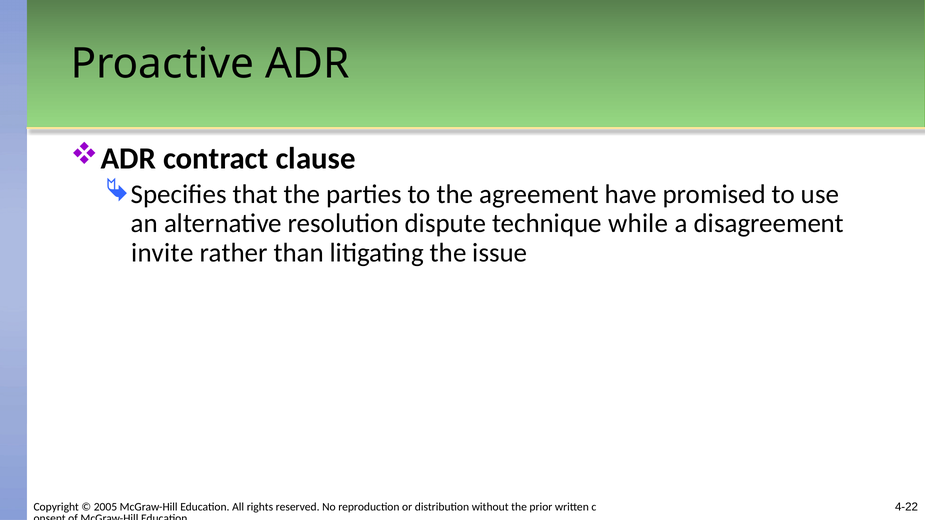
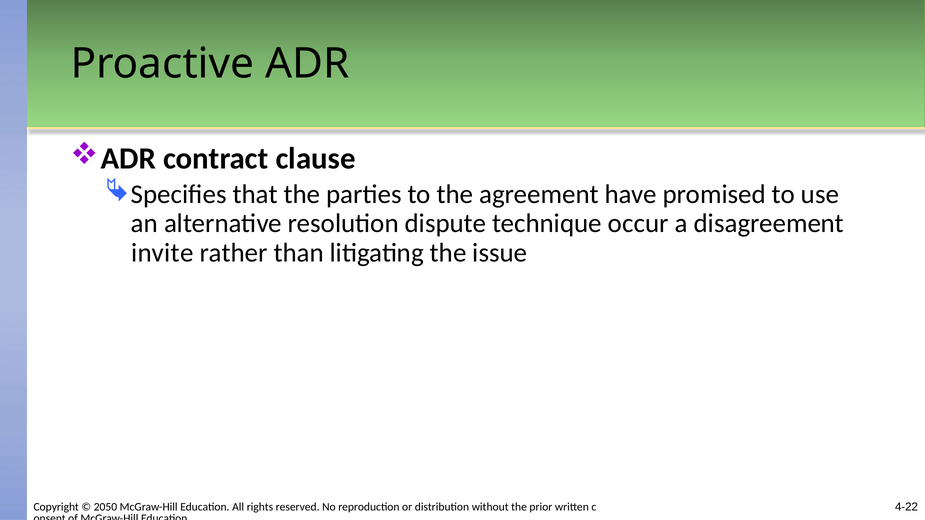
while: while -> occur (638, 224)
2005: 2005 -> 2050 (105, 507)
